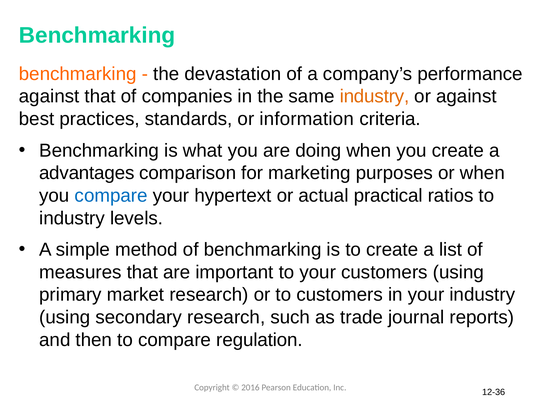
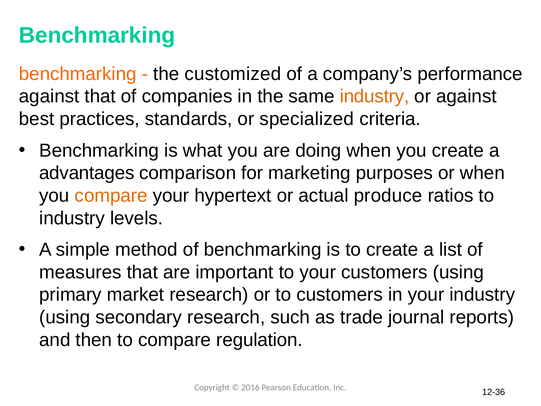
devastation: devastation -> customized (233, 74)
information: information -> specialized (307, 119)
compare colour: blue -> orange (111, 196)
practical: practical -> produce (388, 196)
